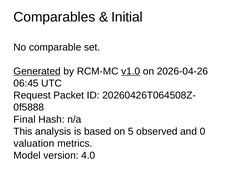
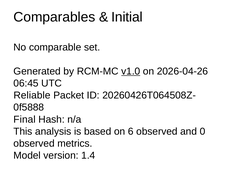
Generated underline: present -> none (37, 71)
Request: Request -> Reliable (32, 95)
5: 5 -> 6 (131, 131)
valuation: valuation -> observed (34, 143)
4.0: 4.0 -> 1.4 (88, 155)
